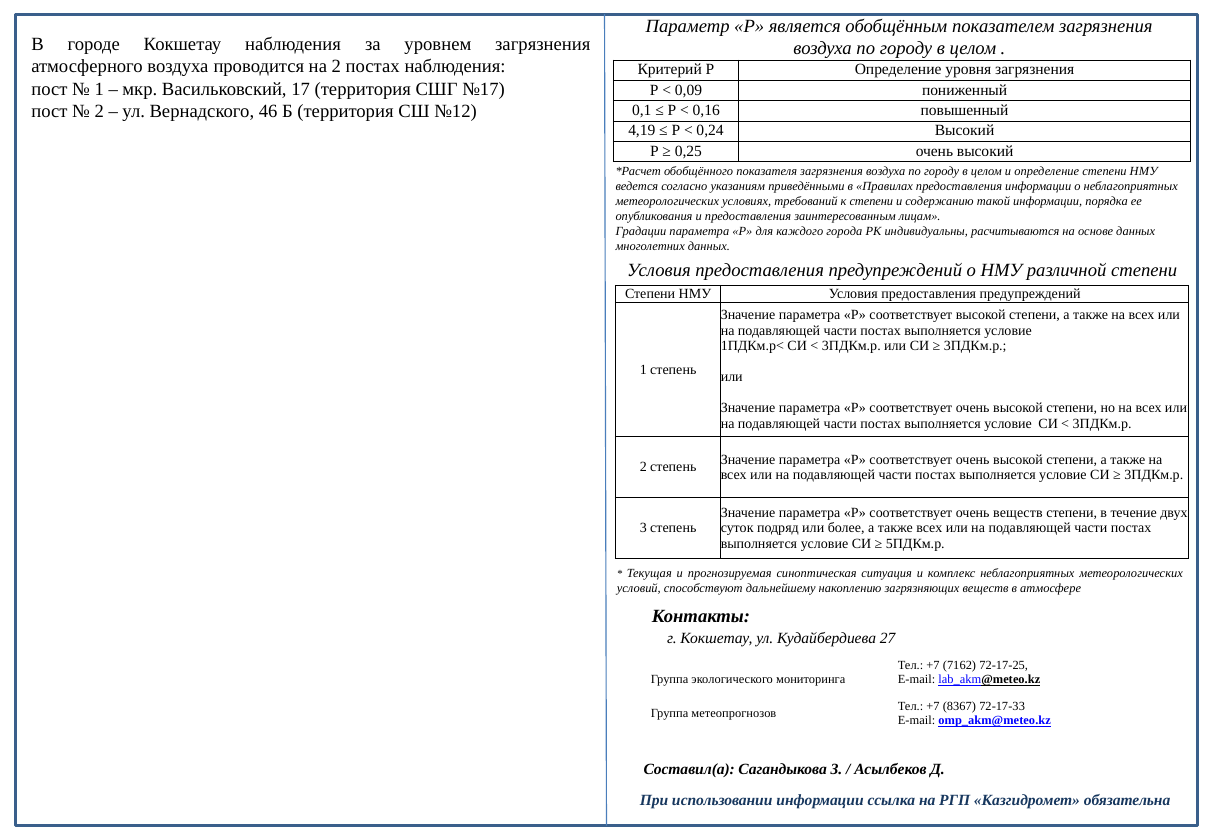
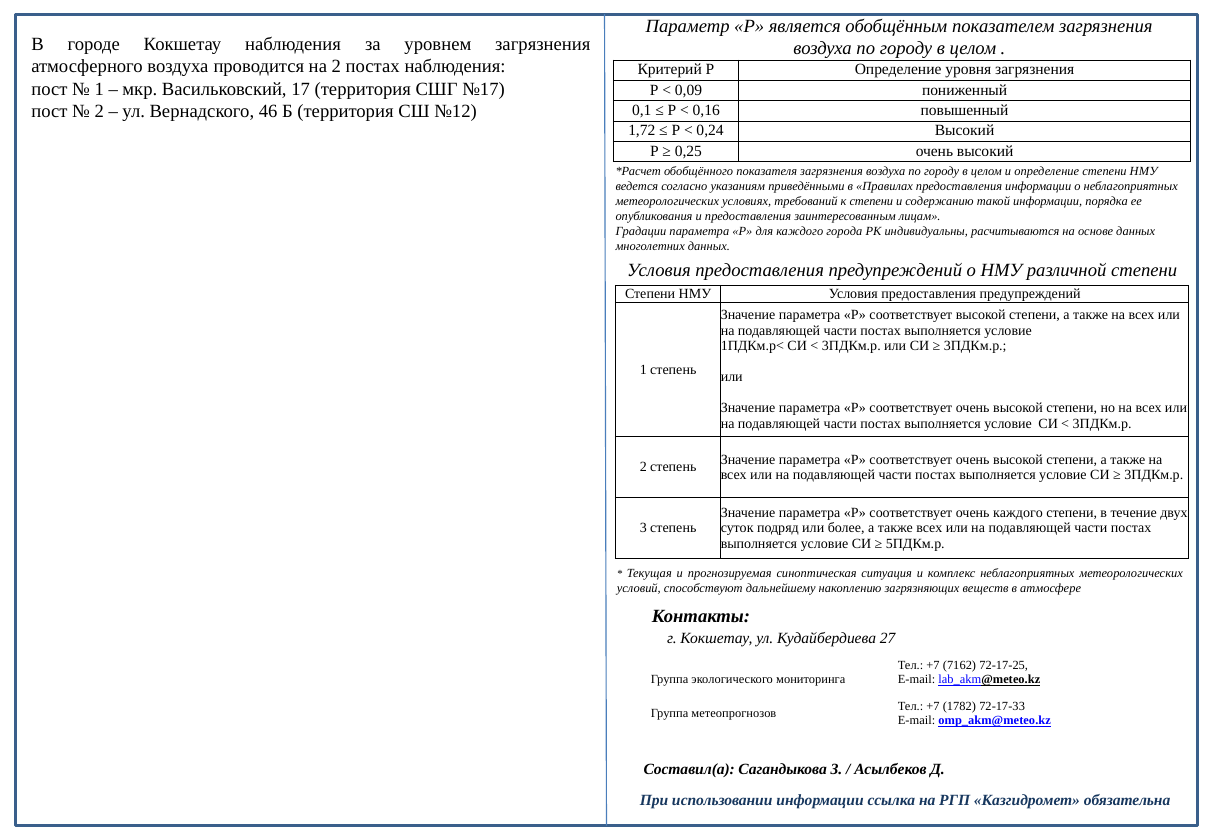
4,19: 4,19 -> 1,72 (642, 131)
очень веществ: веществ -> каждого (1018, 512)
8367: 8367 -> 1782 (959, 707)
